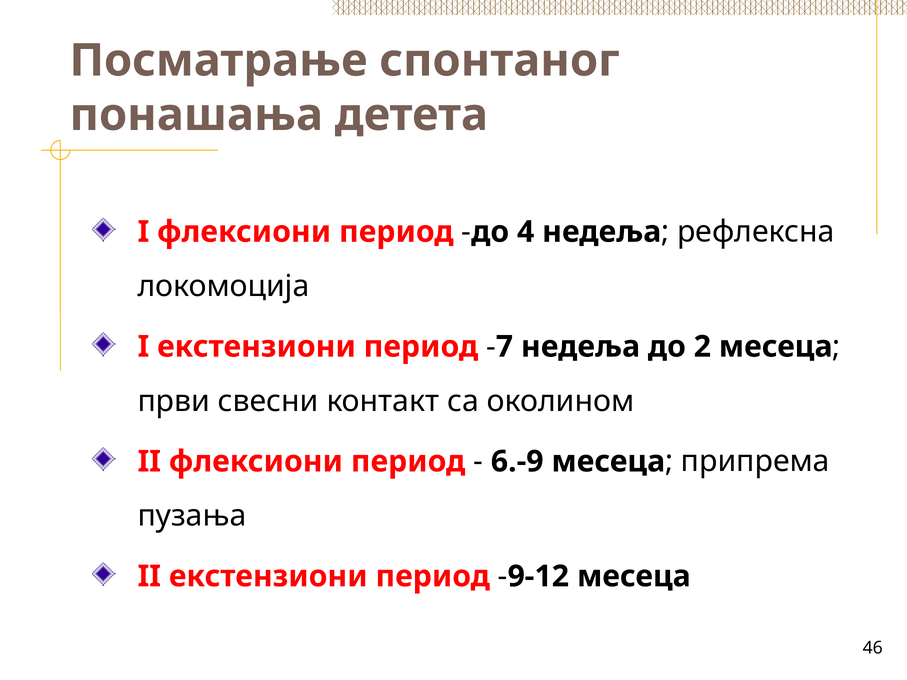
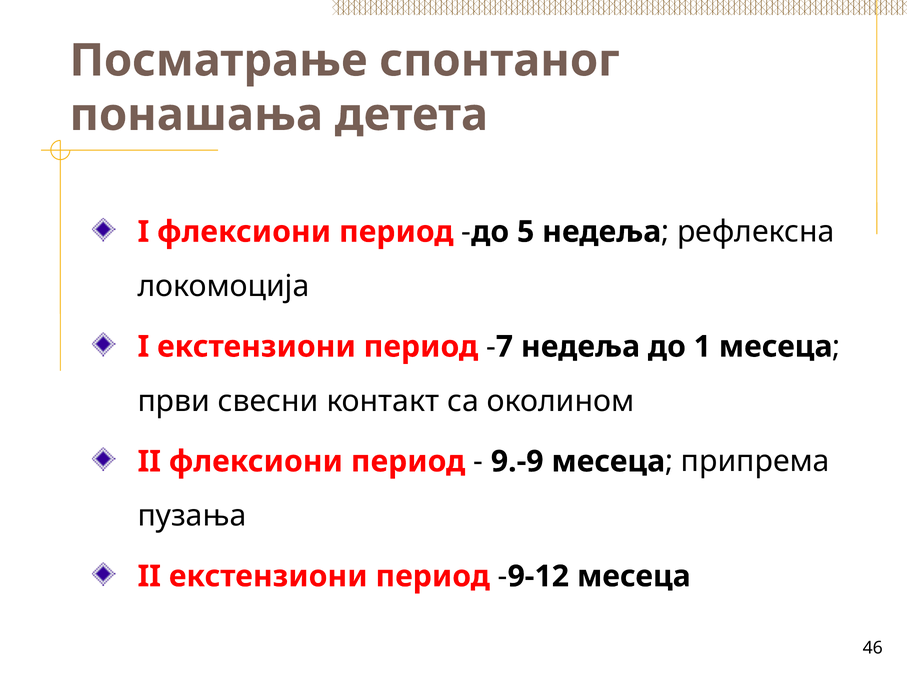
4: 4 -> 5 (526, 232)
2: 2 -> 1 (702, 347)
6.-9: 6.-9 -> 9.-9 (517, 462)
